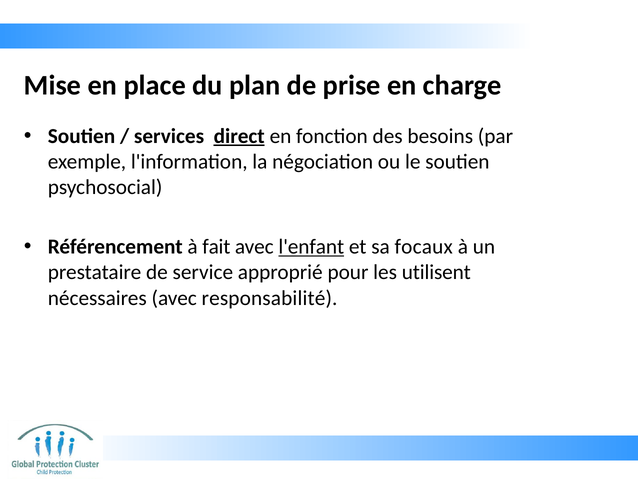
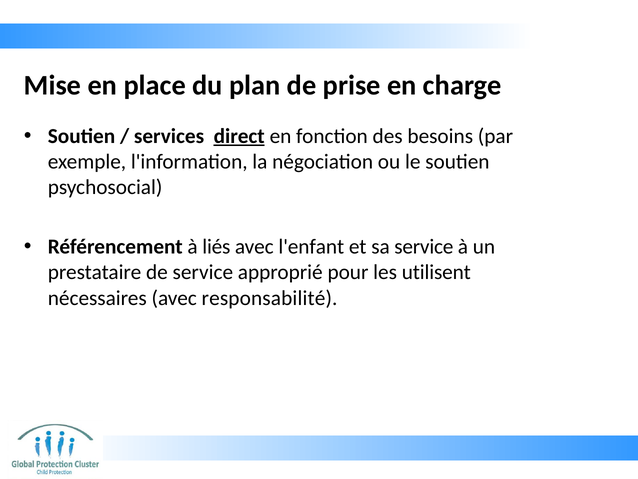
fait: fait -> liés (216, 247)
l'enfant underline: present -> none (311, 247)
sa focaux: focaux -> service (424, 247)
